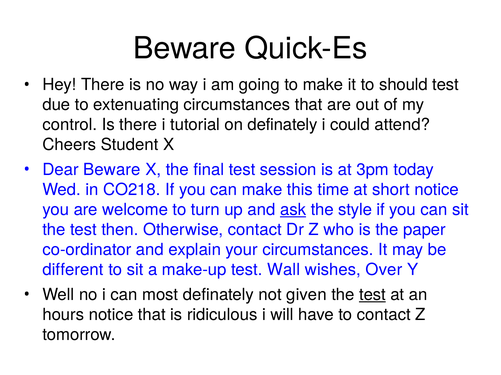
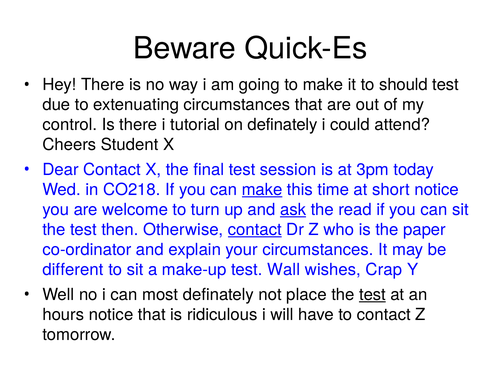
Dear Beware: Beware -> Contact (112, 170)
make underline: none -> present (262, 190)
style: style -> read (355, 210)
contact underline: none -> present (255, 230)
Over: Over -> Crap (384, 270)
given: given -> place (306, 295)
